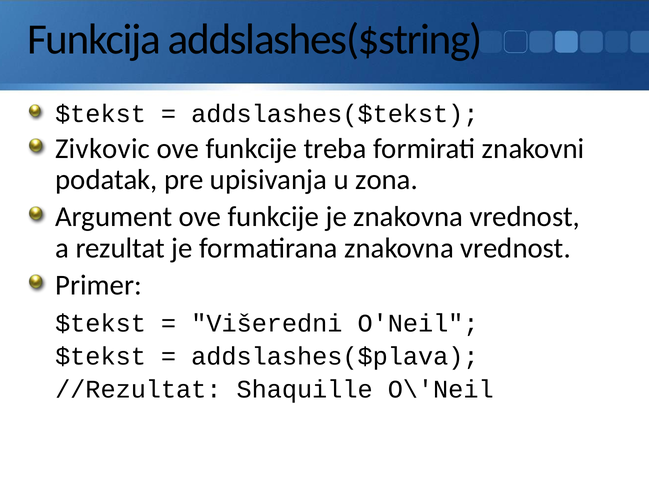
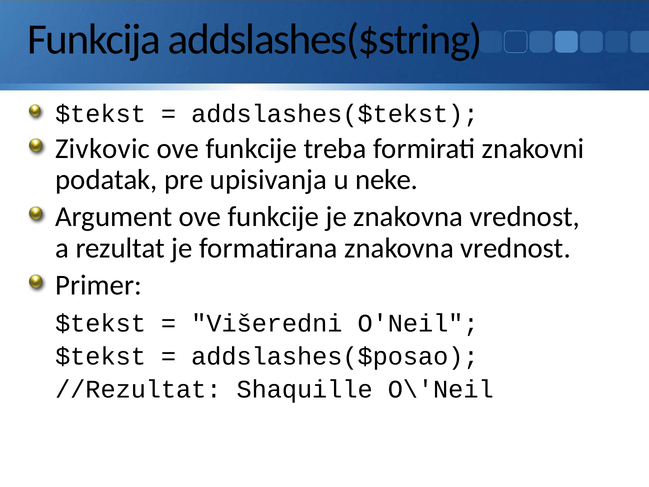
zona: zona -> neke (387, 180)
addslashes($plava: addslashes($plava -> addslashes($posao (335, 356)
